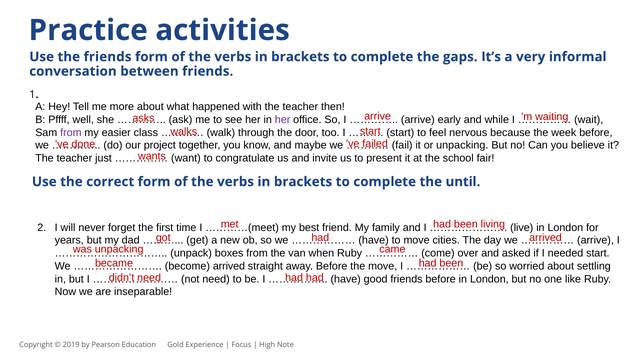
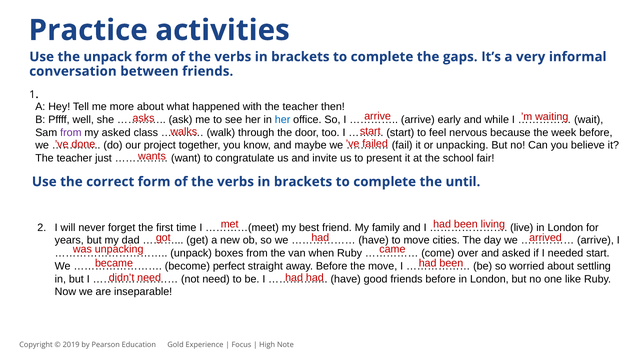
the friends: friends -> unpack (108, 57)
her colour: purple -> blue (283, 120)
my easier: easier -> asked (116, 132)
become arrived: arrived -> perfect (229, 266)
